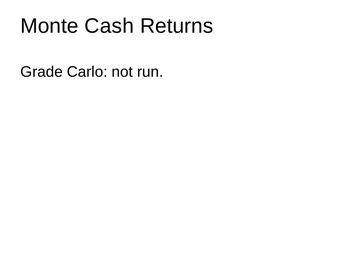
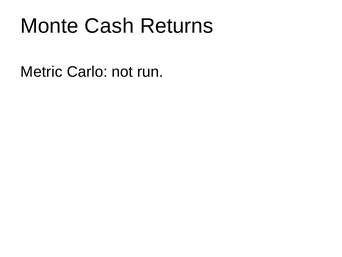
Grade: Grade -> Metric (42, 72)
